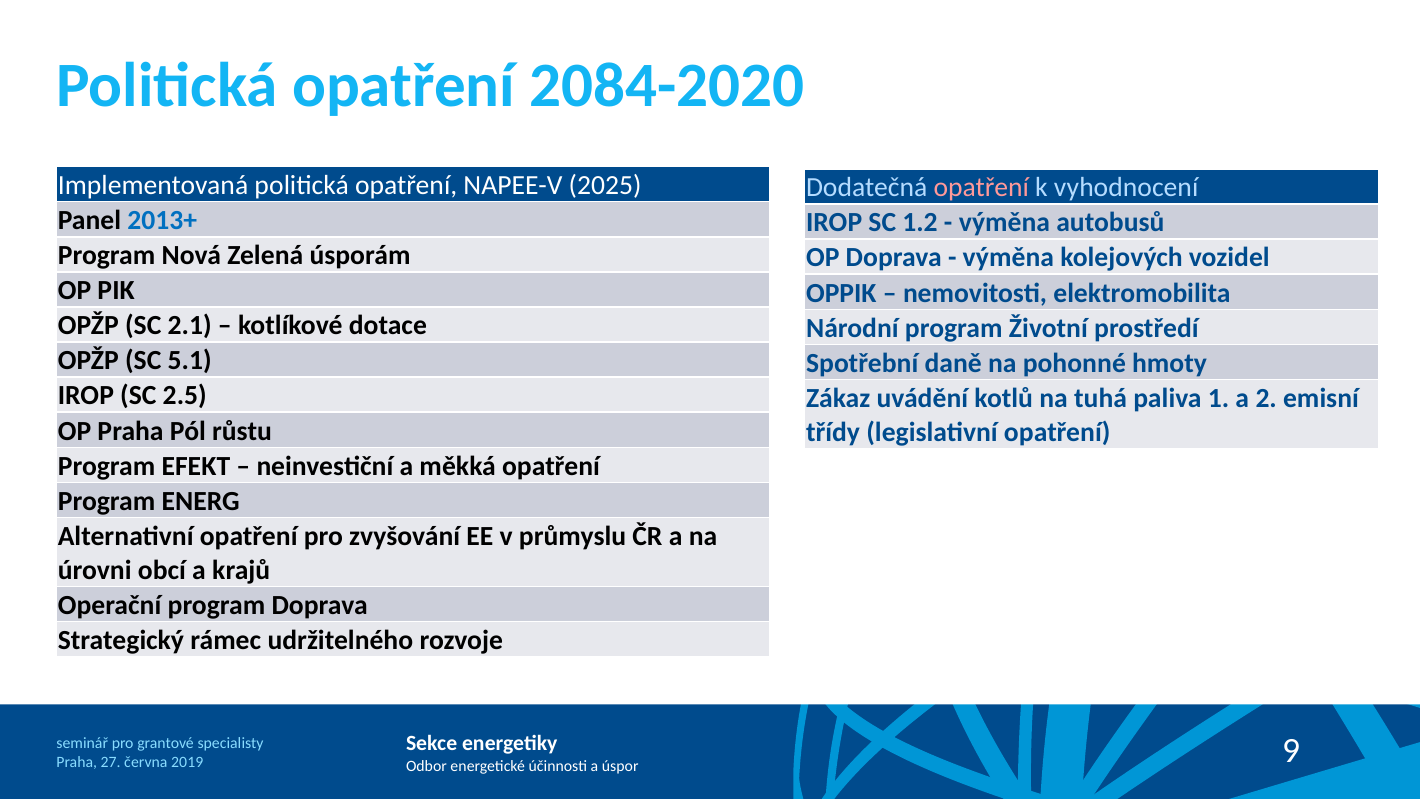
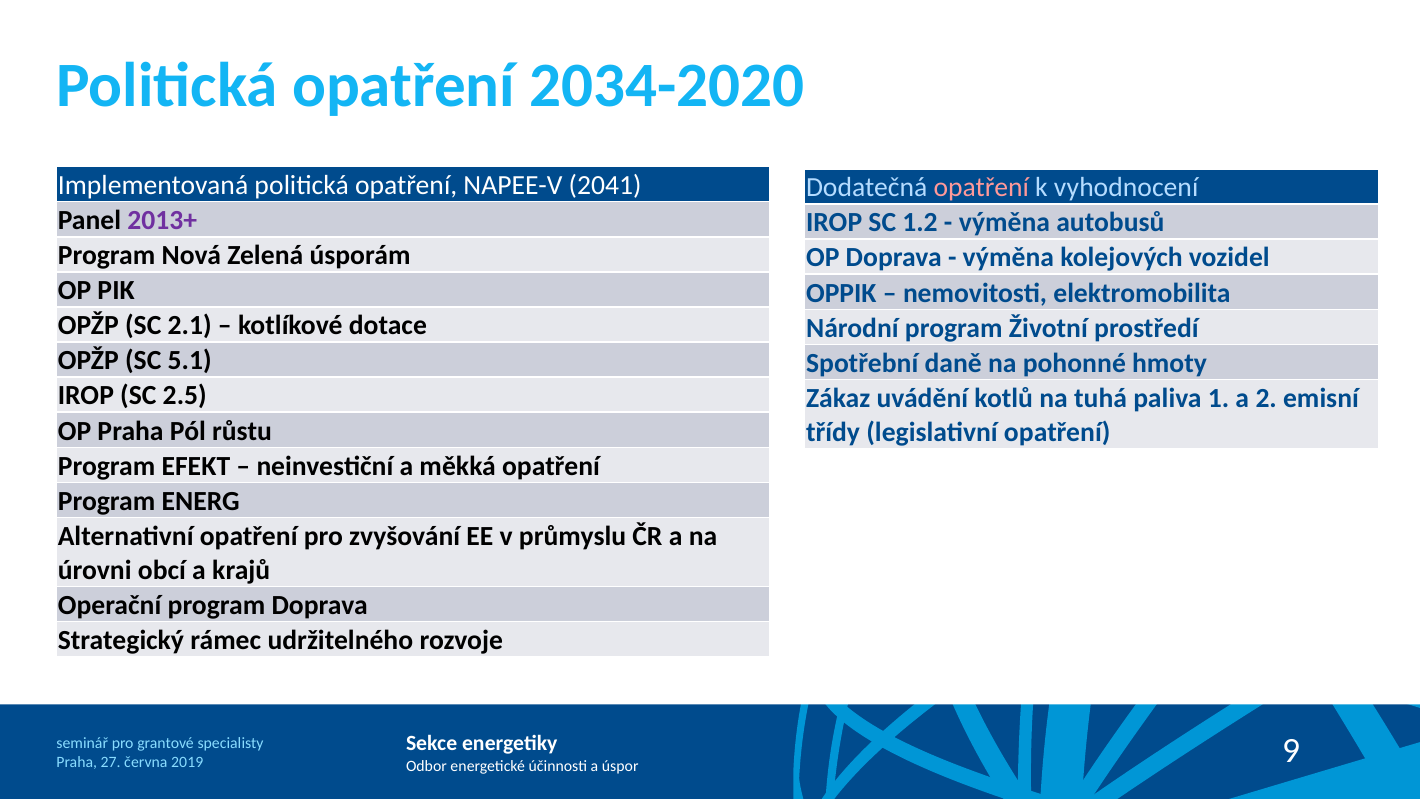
2084-2020: 2084-2020 -> 2034-2020 (667, 86)
2025: 2025 -> 2041 (605, 185)
2013+ colour: blue -> purple (162, 220)
